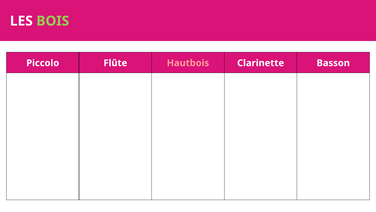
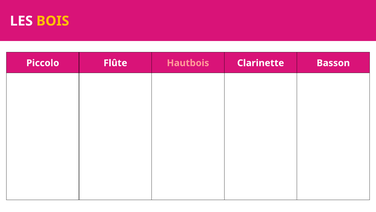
BOIS colour: light green -> yellow (53, 21)
